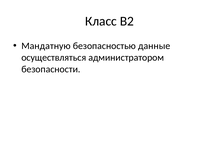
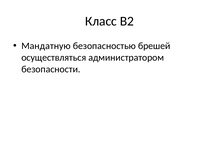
данные: данные -> брешей (154, 46)
